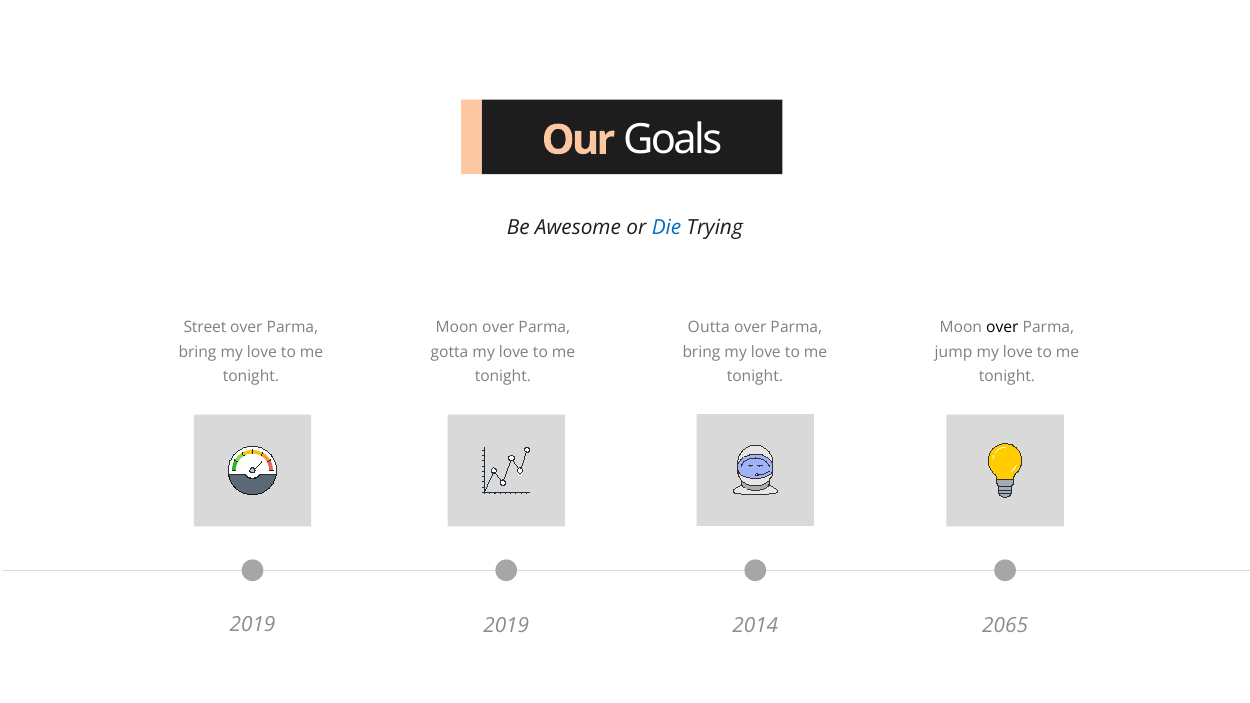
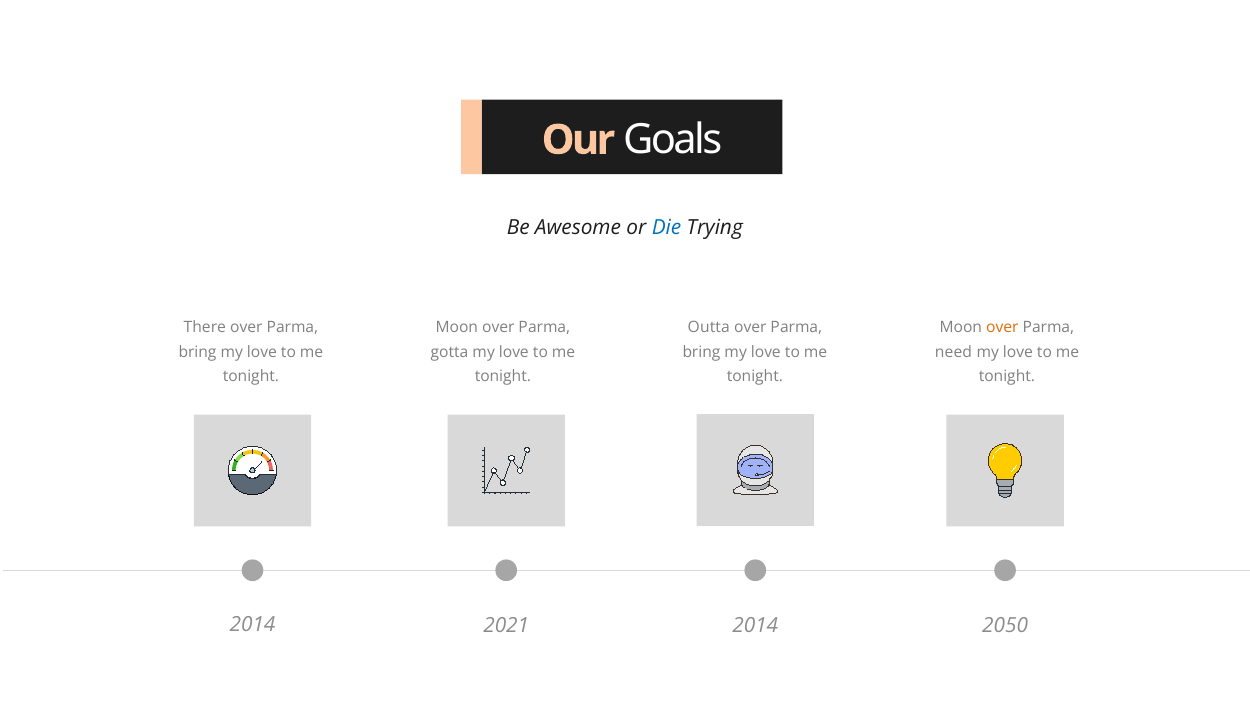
Street: Street -> There (205, 328)
over colour: black -> orange (1002, 328)
jump: jump -> need (953, 352)
2019: 2019 -> 2014 (253, 625)
2019: 2019 -> 2021 (506, 626)
2065: 2065 -> 2050 (1005, 626)
